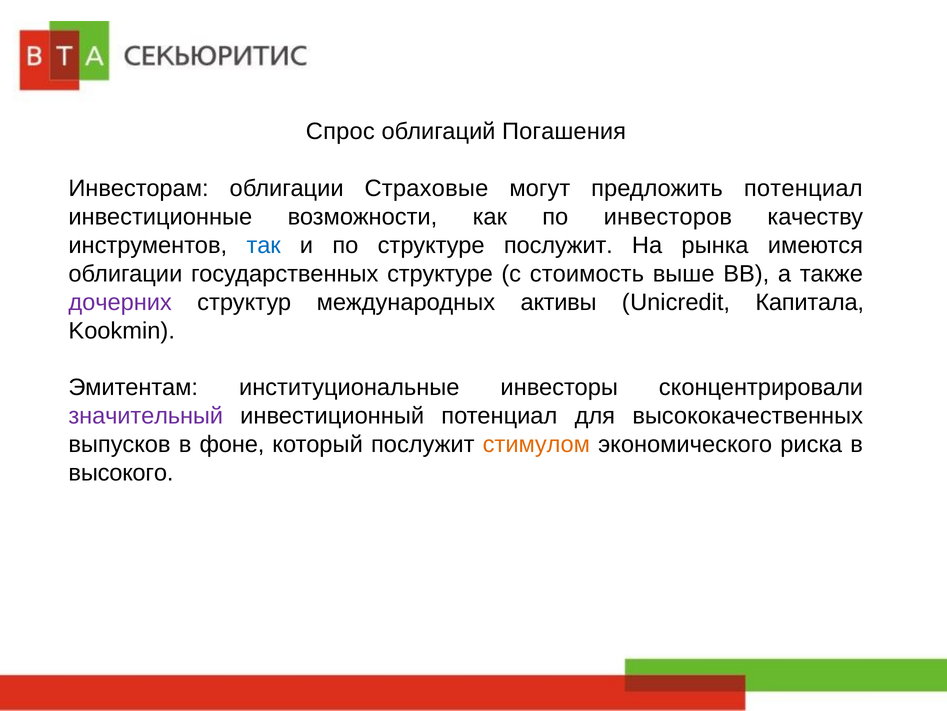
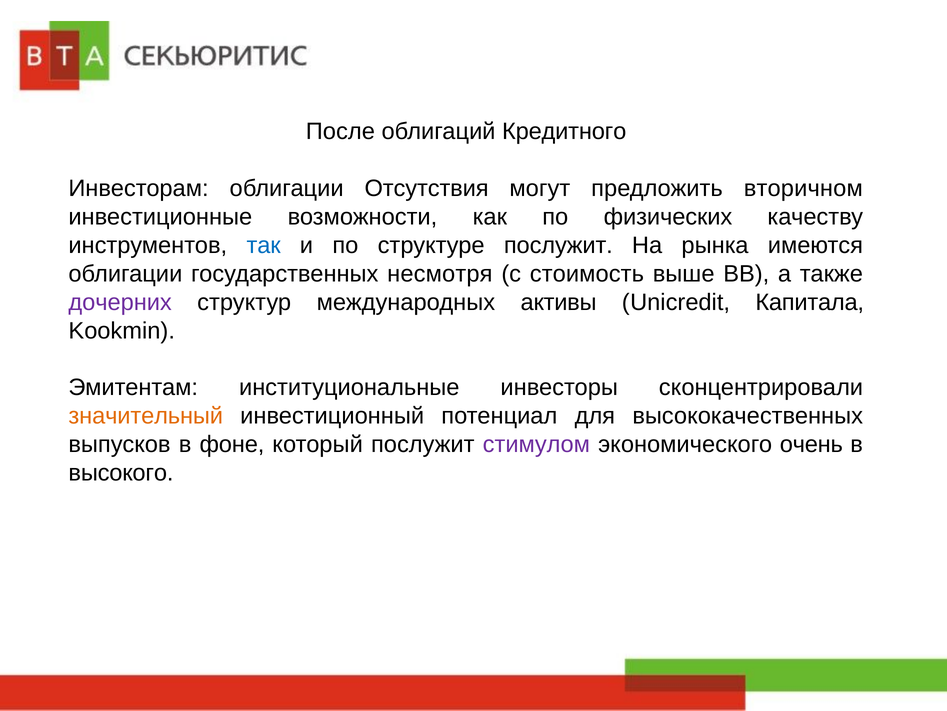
Спрос: Спрос -> После (340, 131)
Погашения: Погашения -> Кредитного (564, 131)
Страховые: Страховые -> Отсутствия (427, 188)
предложить потенциал: потенциал -> вторичном (803, 188)
инвесторов: инвесторов -> физических (668, 217)
государственных структуре: структуре -> несмотря (440, 274)
значительный colour: purple -> orange (146, 416)
стимулом colour: orange -> purple (536, 444)
риска: риска -> очень (811, 444)
